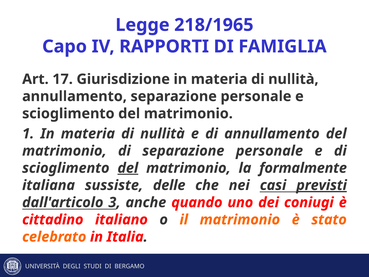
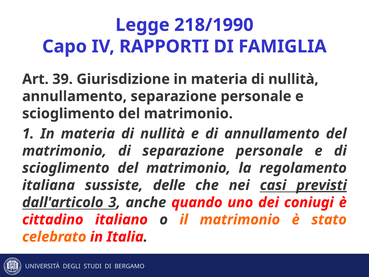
218/1965: 218/1965 -> 218/1990 (214, 25)
17: 17 -> 39 (63, 79)
del underline: present -> none (128, 168)
formalmente: formalmente -> regolamento (303, 168)
